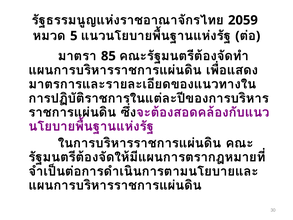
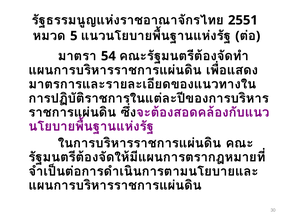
2059: 2059 -> 2551 (243, 20)
85: 85 -> 54 (108, 56)
